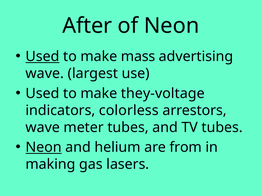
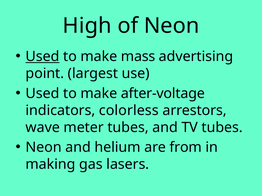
After: After -> High (87, 26)
wave: wave -> point (45, 74)
they-voltage: they-voltage -> after-voltage (163, 94)
Neon underline: present -> none (44, 148)
